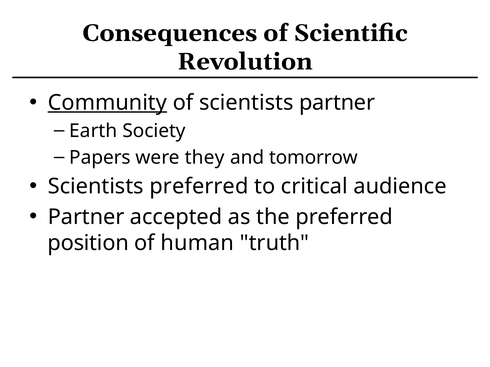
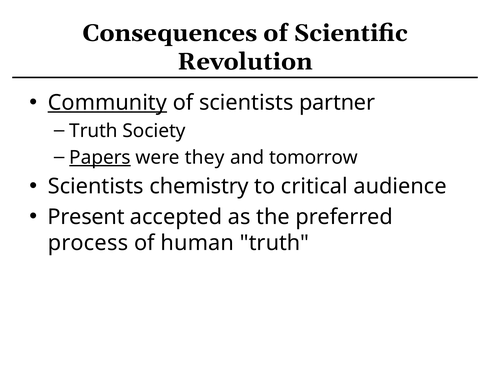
Earth: Earth -> Truth (93, 131)
Papers underline: none -> present (100, 158)
Scientists preferred: preferred -> chemistry (199, 187)
Partner: Partner -> Present (86, 217)
position: position -> process (88, 243)
